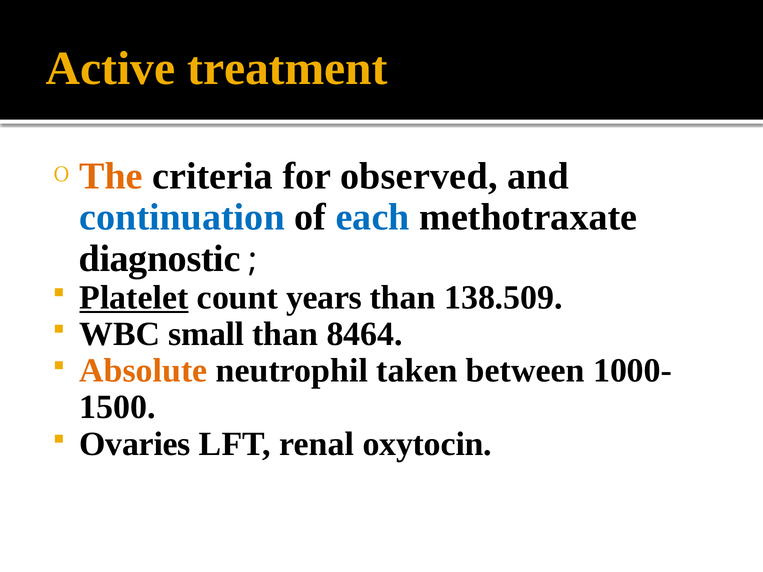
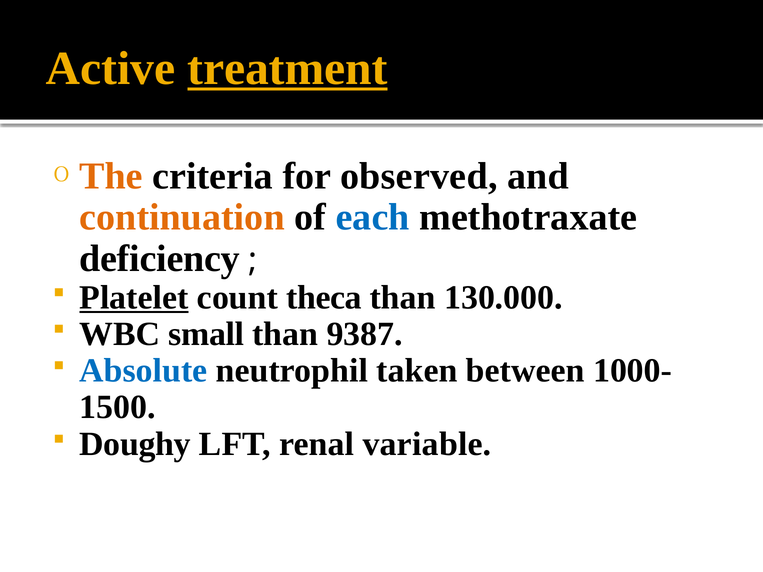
treatment underline: none -> present (287, 69)
continuation colour: blue -> orange (182, 217)
diagnostic: diagnostic -> deficiency (160, 259)
years: years -> theca (324, 298)
138.509: 138.509 -> 130.000 (503, 298)
8464: 8464 -> 9387 (365, 334)
Absolute colour: orange -> blue (143, 371)
Ovaries: Ovaries -> Doughy (135, 444)
oxytocin: oxytocin -> variable (427, 444)
